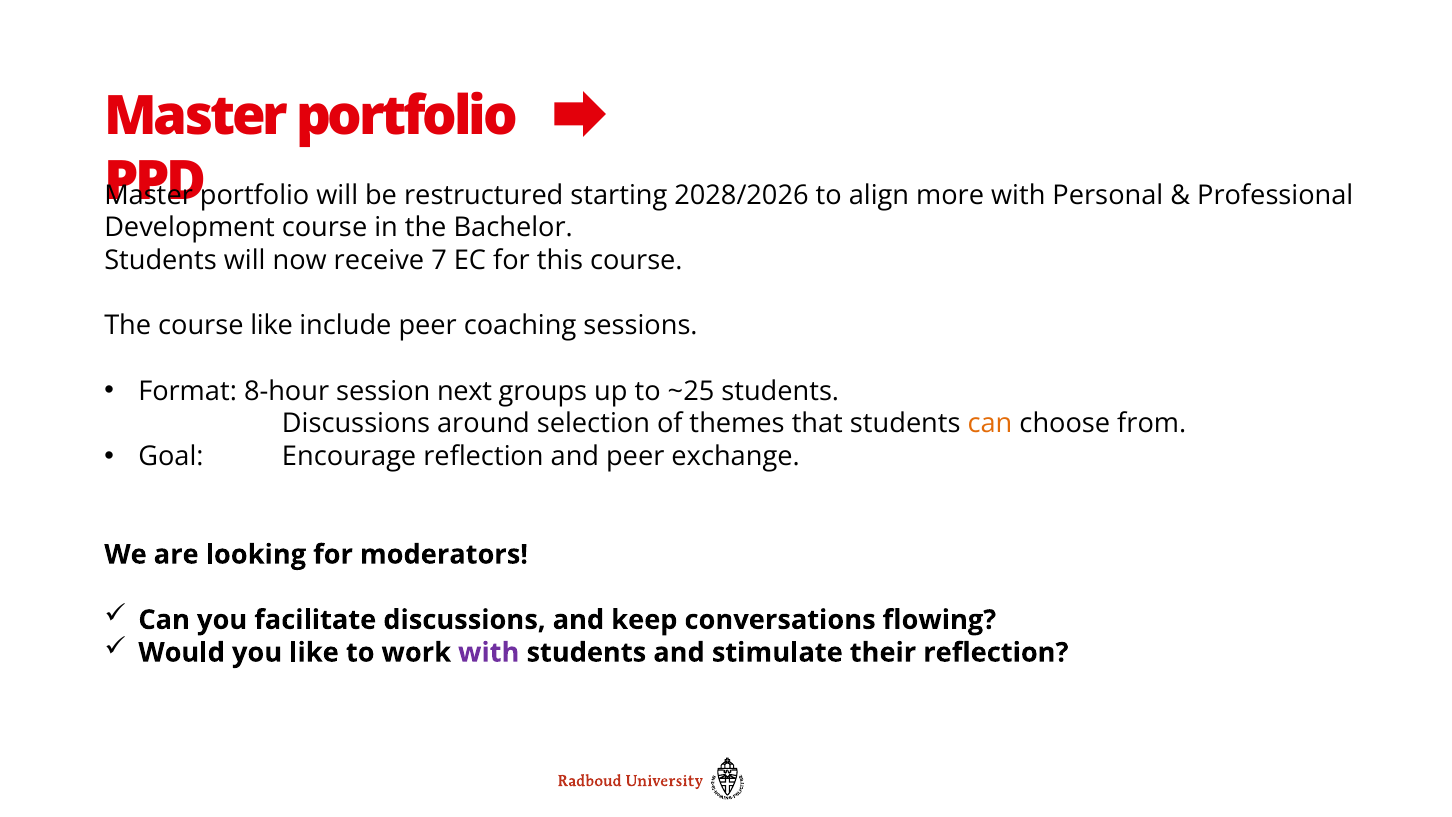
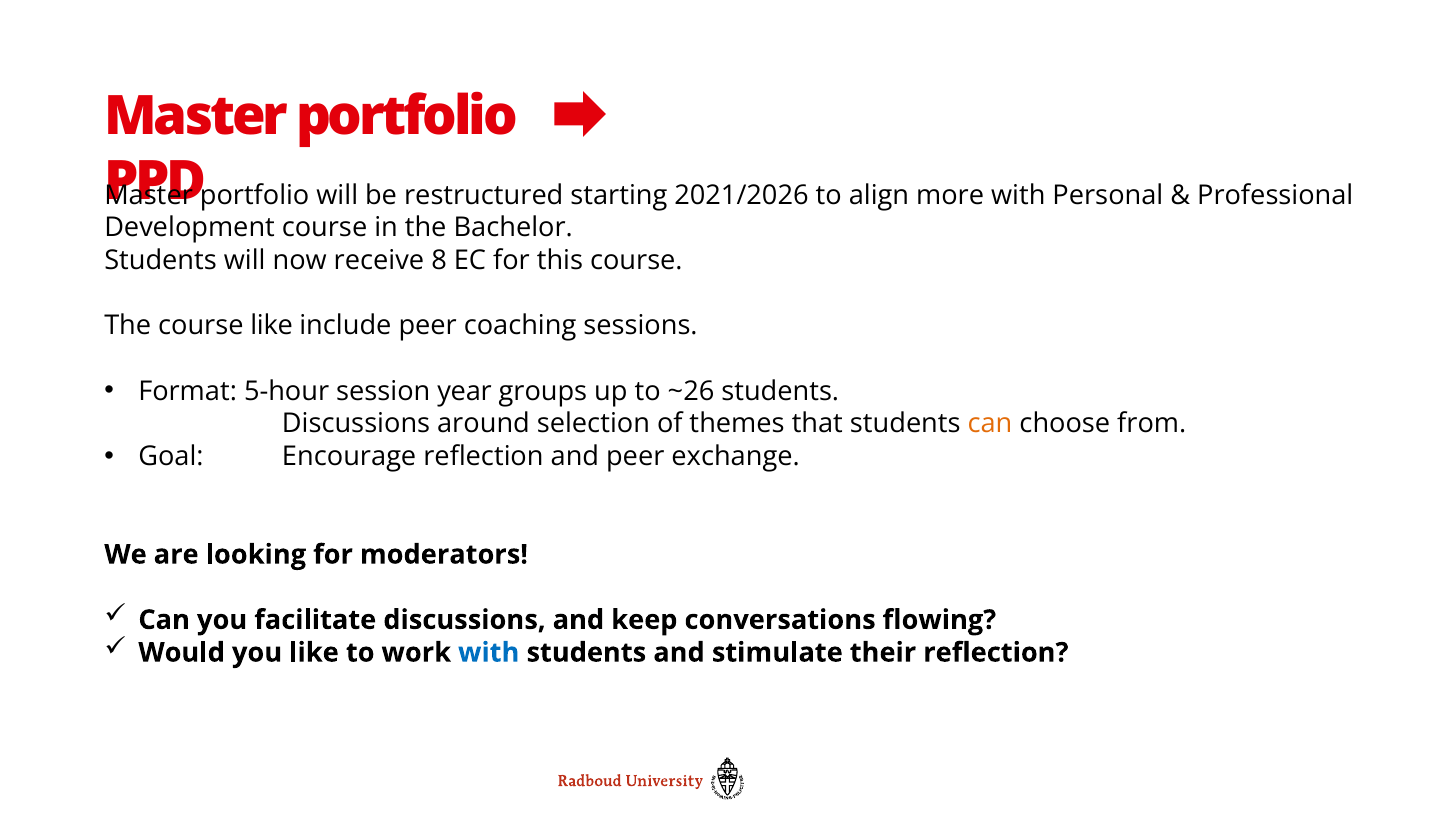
2028/2026: 2028/2026 -> 2021/2026 (741, 195)
7: 7 -> 8 (439, 260)
8-hour: 8-hour -> 5-hour (287, 391)
next: next -> year (465, 391)
~25: ~25 -> ~26 (691, 391)
with colour: purple -> blue (489, 652)
